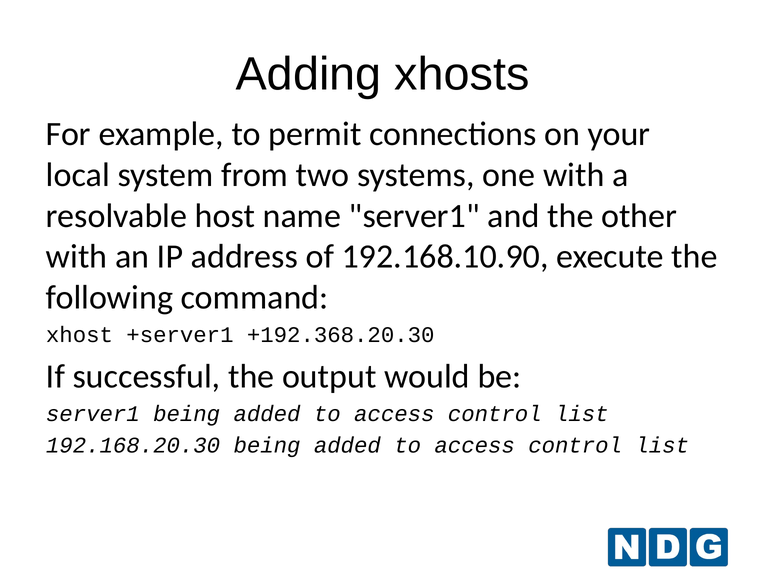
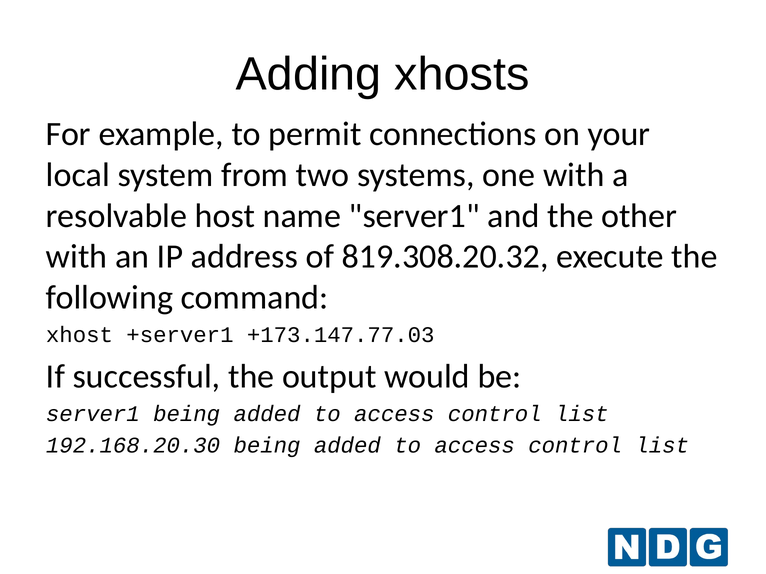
192.168.10.90: 192.168.10.90 -> 819.308.20.32 (445, 257)
+192.368.20.30: +192.368.20.30 -> +173.147.77.03 (341, 335)
